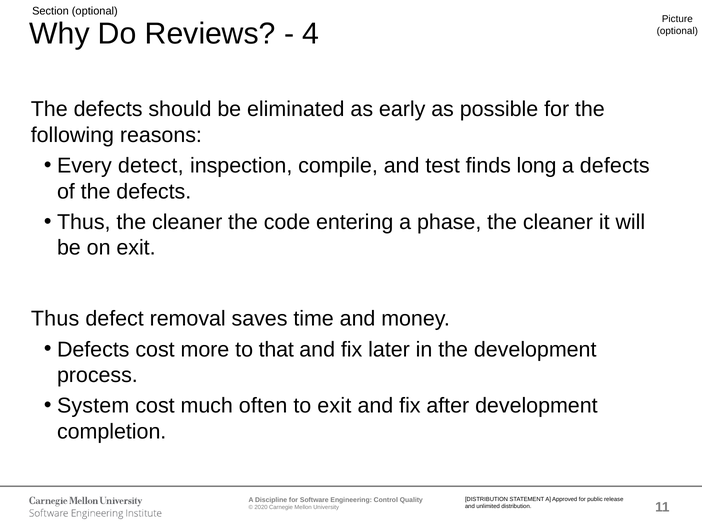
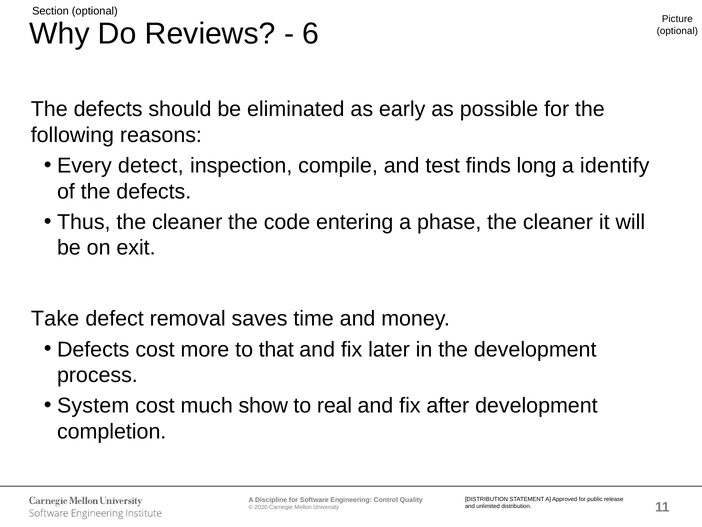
4: 4 -> 6 (311, 34)
a defects: defects -> identify (615, 166)
Thus: Thus -> Take (55, 319)
often: often -> show (263, 406)
to exit: exit -> real (335, 406)
